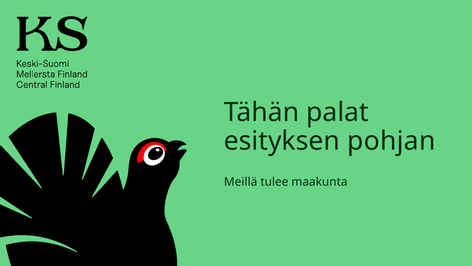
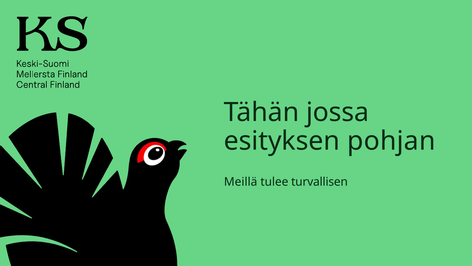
palat: palat -> jossa (338, 112)
maakunta: maakunta -> turvallisen (319, 182)
